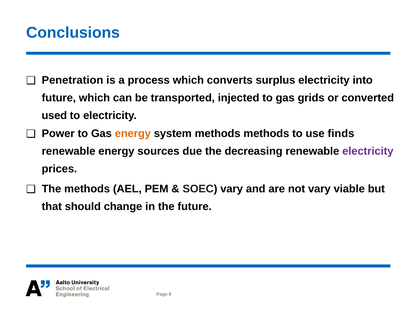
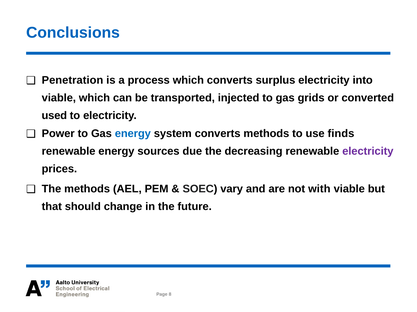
future: future -> viable (59, 98)
energy colour: orange -> blue (133, 134)
system methods: methods -> converts (218, 134)
not vary: vary -> with (319, 189)
